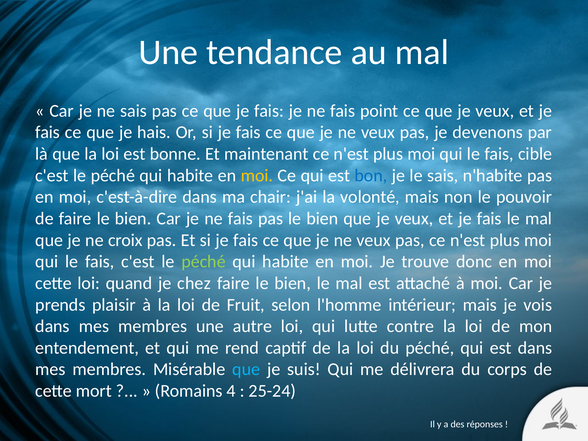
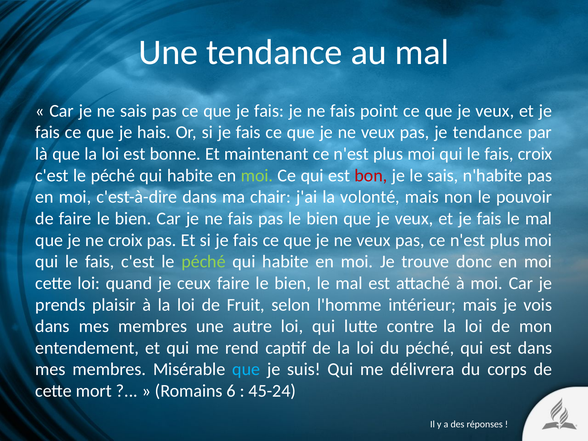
je devenons: devenons -> tendance (488, 132)
fais cible: cible -> croix (535, 154)
moi colour: yellow -> light green (257, 175)
bon colour: blue -> red (371, 175)
chez: chez -> ceux (194, 283)
4: 4 -> 6 (231, 391)
25-24: 25-24 -> 45-24 (272, 391)
